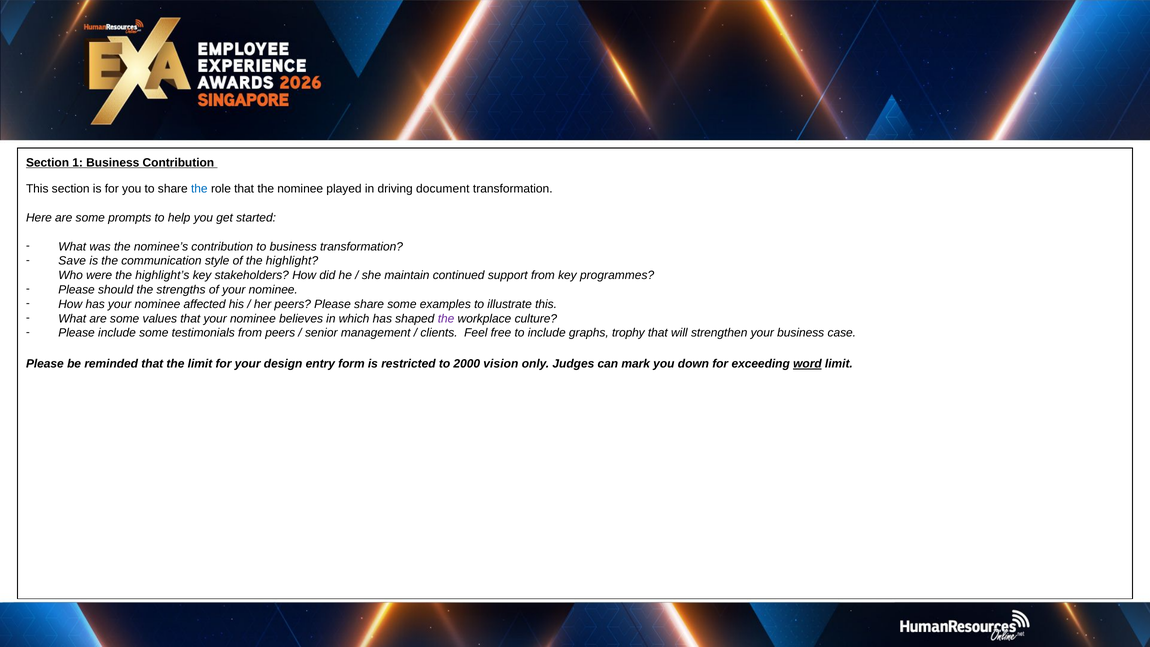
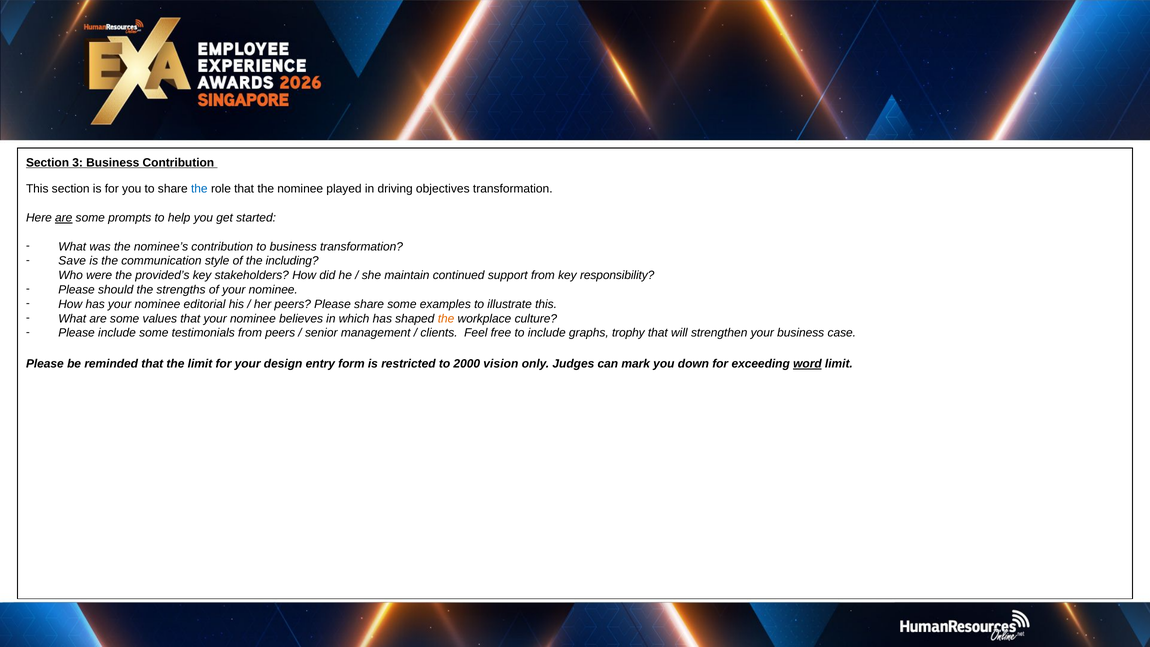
1: 1 -> 3 (78, 163)
document: document -> objectives (443, 189)
are underline: none -> present (64, 218)
highlight: highlight -> including (292, 261)
highlight’s: highlight’s -> provided’s (162, 275)
programmes: programmes -> responsibility (617, 275)
affected: affected -> editorial (205, 304)
the colour: purple -> orange (446, 319)
